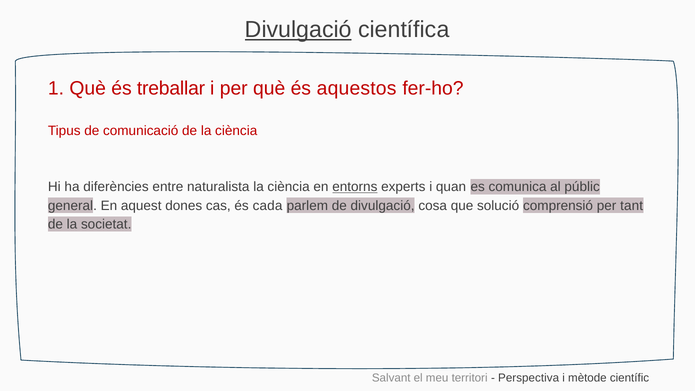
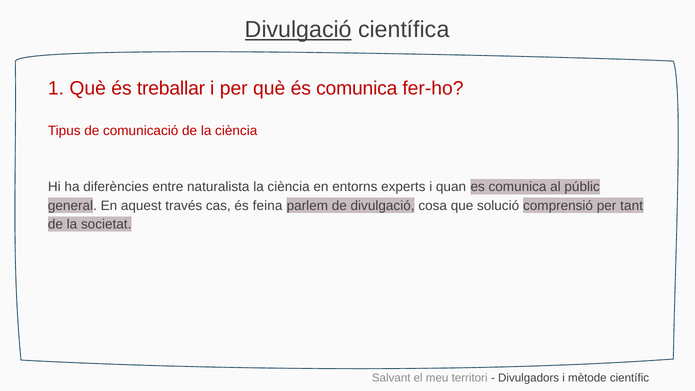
és aquestos: aquestos -> comunica (357, 88)
entorns underline: present -> none (355, 187)
dones: dones -> través (184, 206)
cada: cada -> feina (268, 206)
Perspectiva: Perspectiva -> Divulgadors (529, 378)
